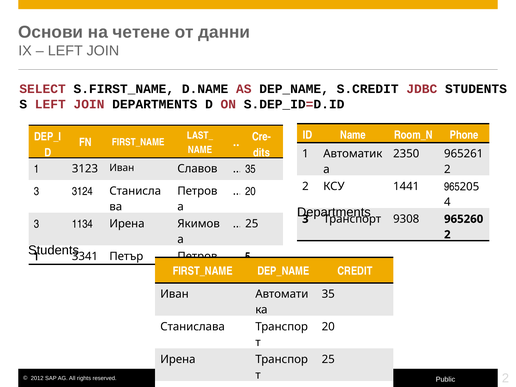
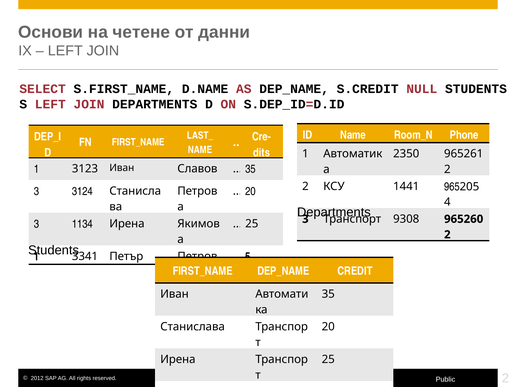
JDBC: JDBC -> NULL (422, 89)
